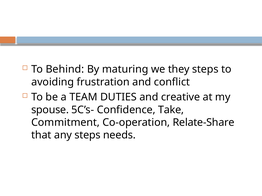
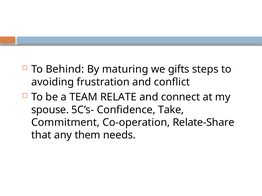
they: they -> gifts (179, 69)
DUTIES: DUTIES -> RELATE (118, 97)
creative: creative -> connect (181, 97)
any steps: steps -> them (88, 135)
